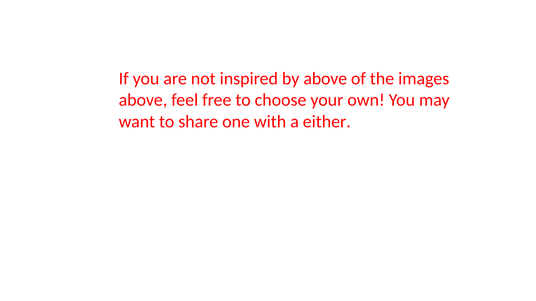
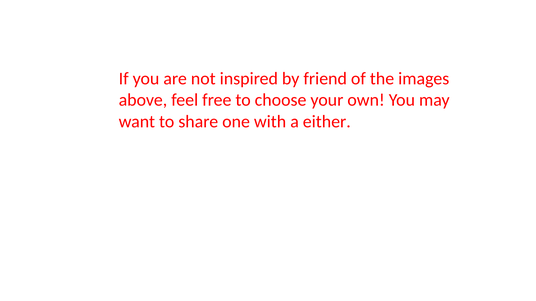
by above: above -> friend (325, 79)
